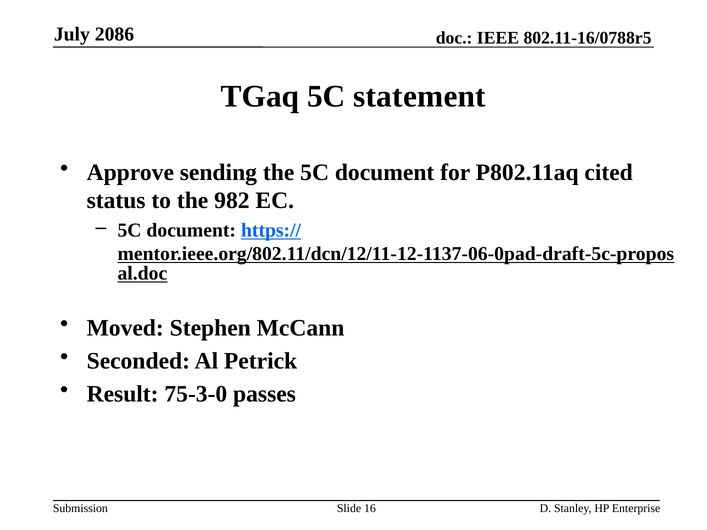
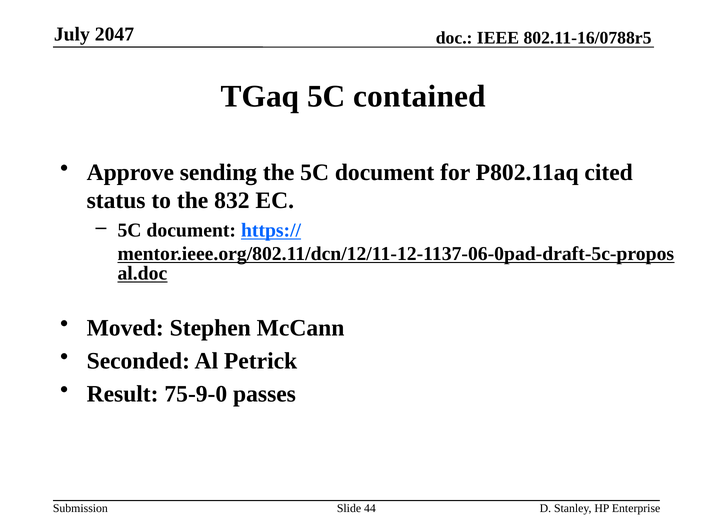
2086: 2086 -> 2047 (114, 34)
statement: statement -> contained (420, 96)
982: 982 -> 832 (232, 201)
75-3-0: 75-3-0 -> 75-9-0 (196, 394)
16: 16 -> 44 (370, 509)
